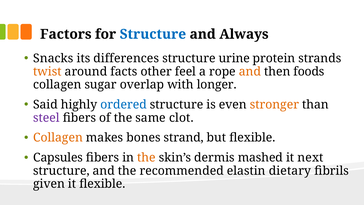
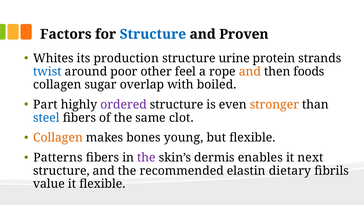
Always: Always -> Proven (244, 34)
Snacks: Snacks -> Whites (53, 58)
differences: differences -> production (126, 58)
twist colour: orange -> blue (47, 71)
facts: facts -> poor (124, 71)
longer: longer -> boiled (217, 85)
Said: Said -> Part (45, 105)
ordered colour: blue -> purple (124, 105)
steel colour: purple -> blue (46, 118)
strand: strand -> young (184, 138)
Capsules: Capsules -> Patterns (58, 158)
the colour: orange -> purple (146, 158)
mashed: mashed -> enables (260, 158)
given: given -> value (49, 184)
